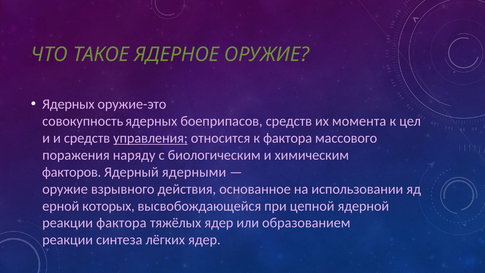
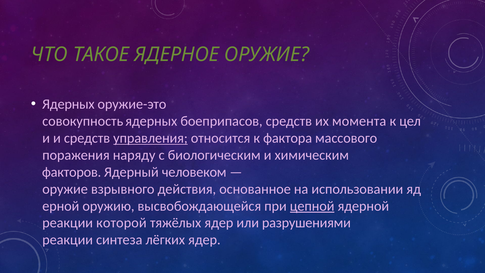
ядерными: ядерными -> человеком (194, 172)
которых: которых -> оружию (108, 206)
цепной underline: none -> present (312, 206)
реакции фактора: фактора -> которой (121, 223)
образованием: образованием -> разрушениями (306, 223)
